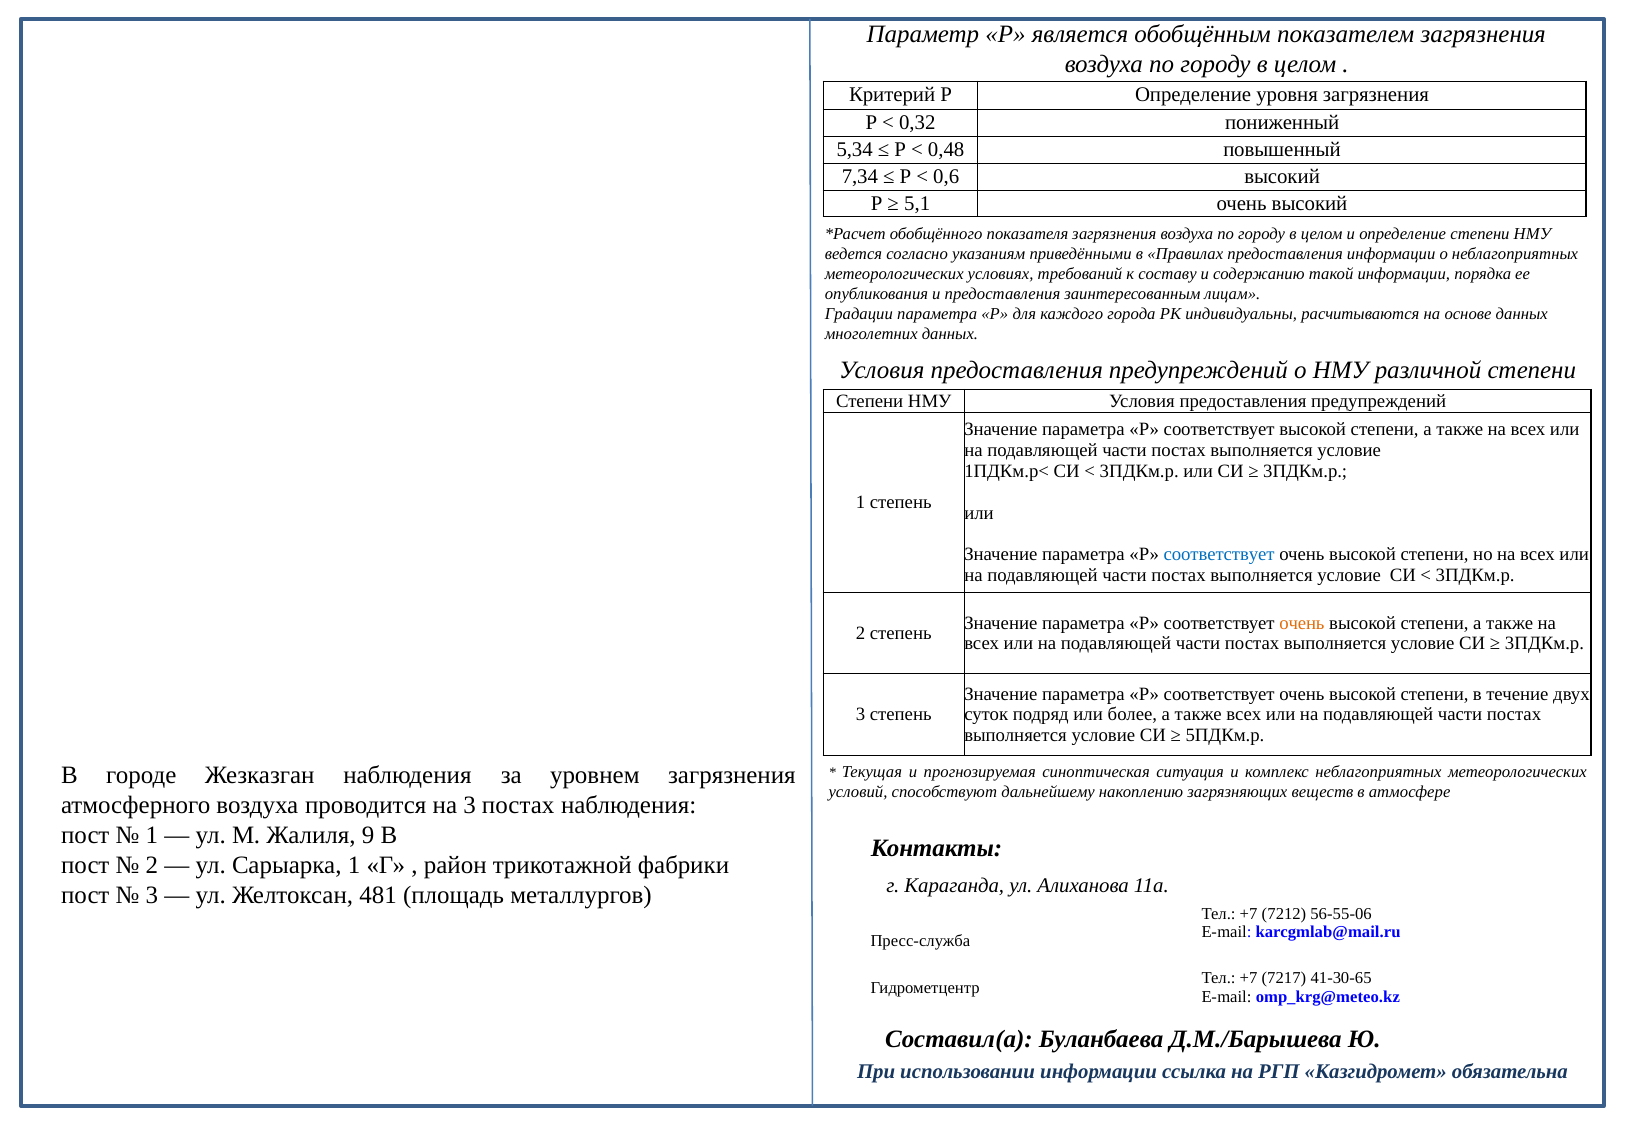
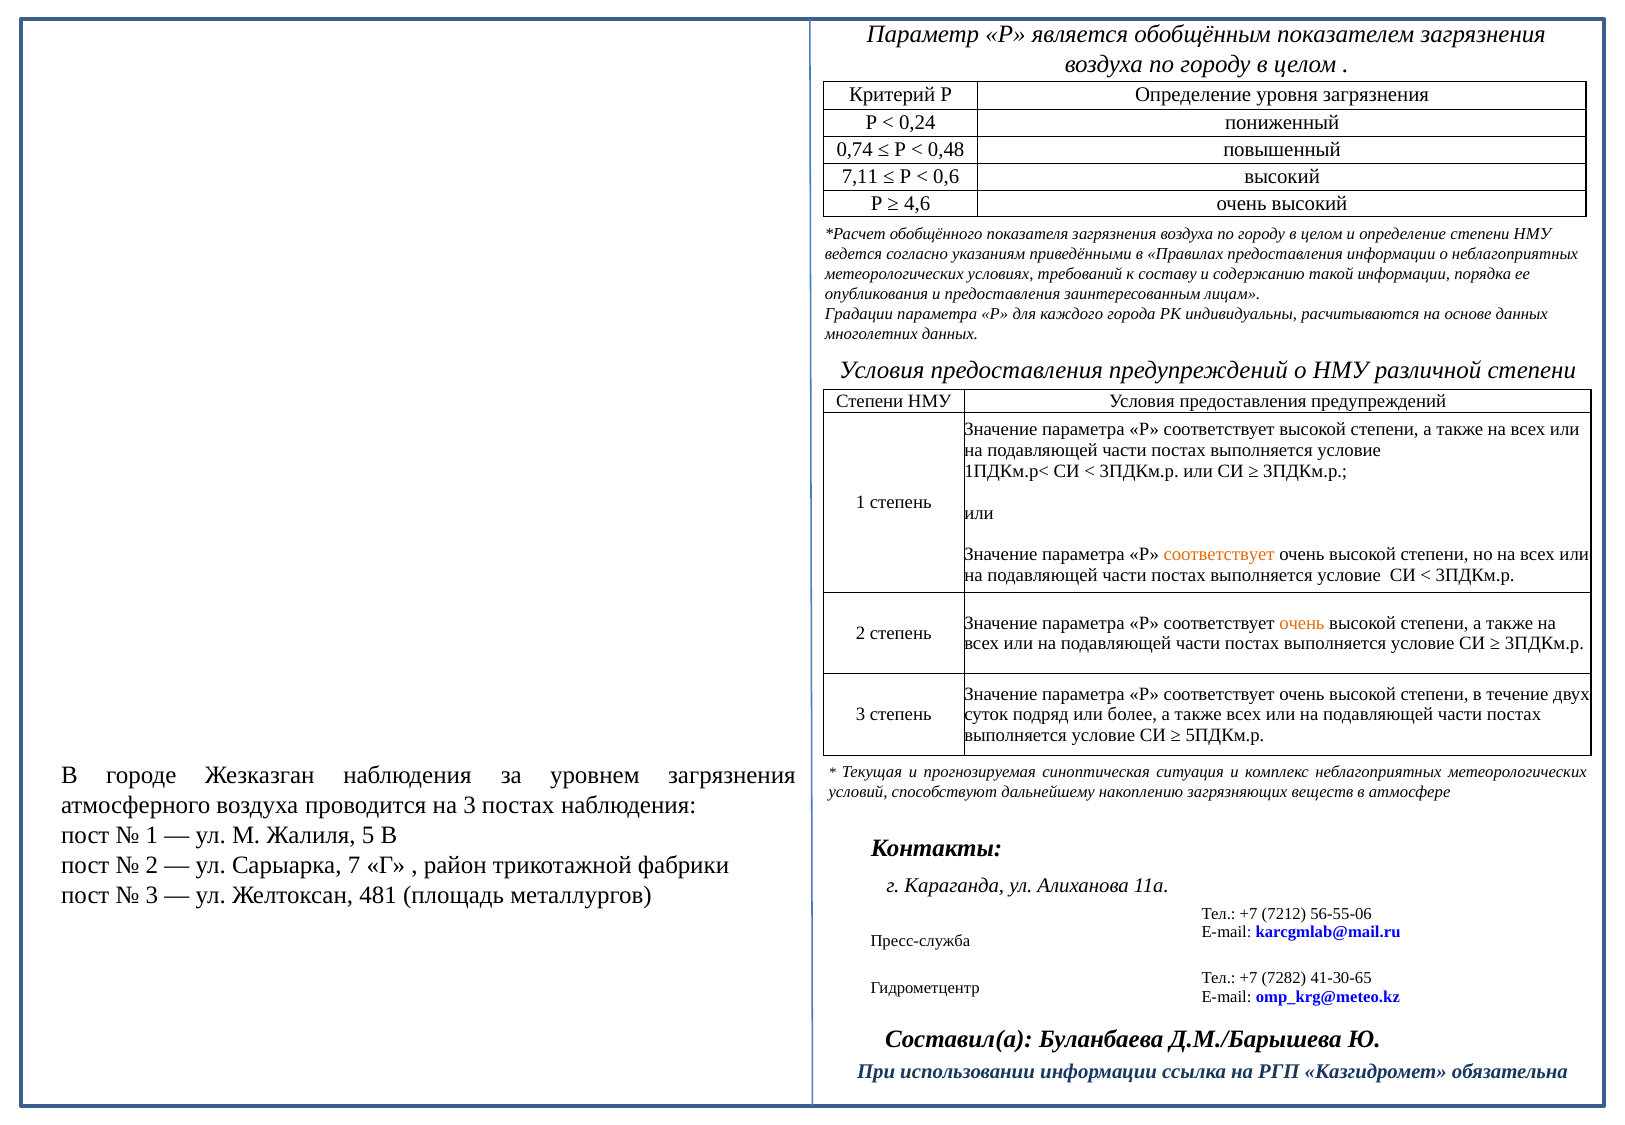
0,32: 0,32 -> 0,24 (917, 123)
5,34: 5,34 -> 0,74 (855, 150)
7,34: 7,34 -> 7,11 (860, 177)
5,1: 5,1 -> 4,6 (917, 203)
соответствует colour: blue -> orange (1219, 554)
9: 9 -> 5 (368, 836)
Сарыарка 1: 1 -> 7 (354, 866)
7217: 7217 -> 7282 (1284, 978)
